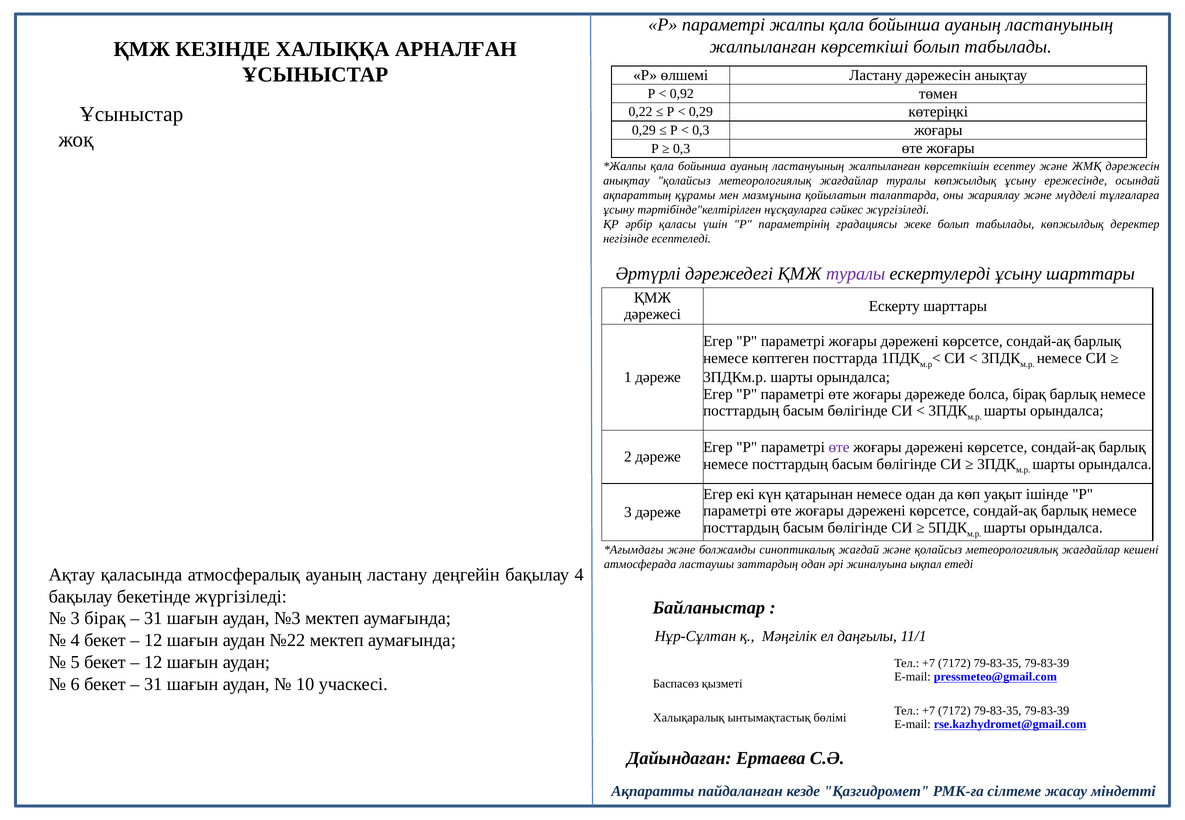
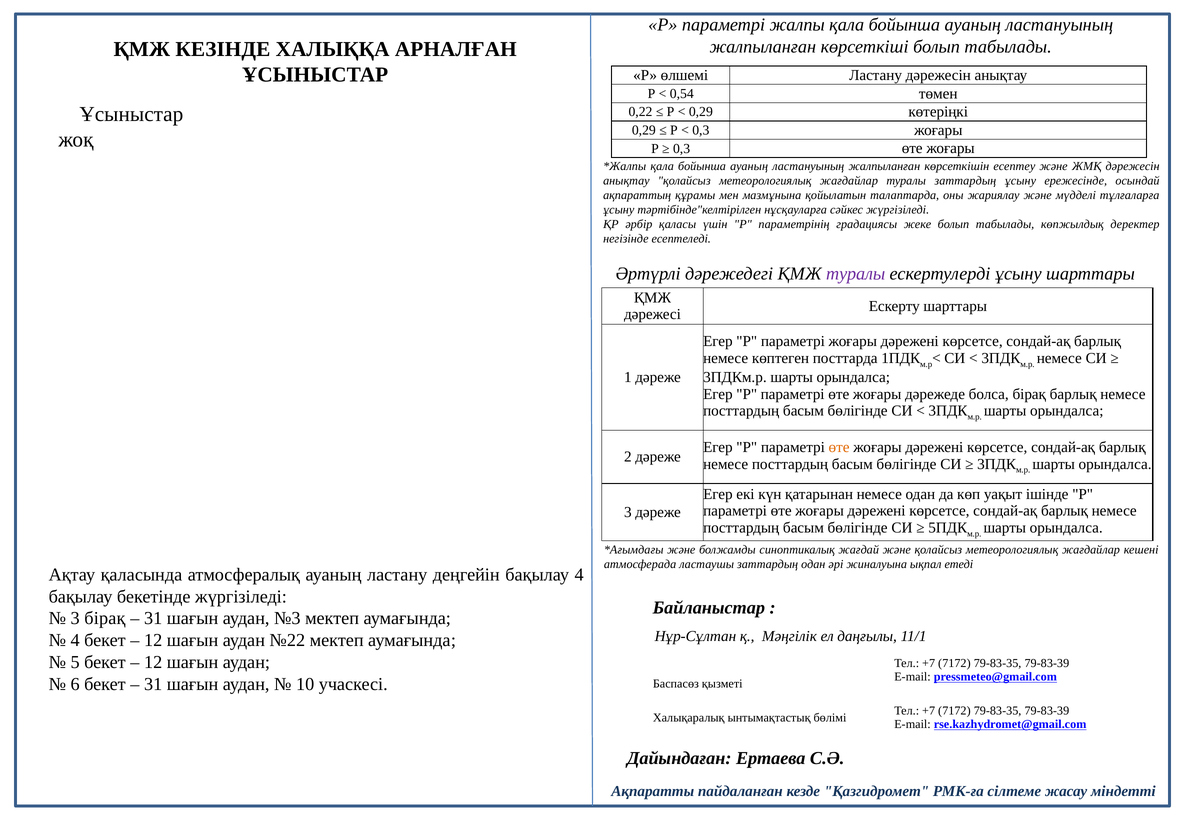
0,92: 0,92 -> 0,54 (682, 94)
туралы көпжылдық: көпжылдық -> заттардың (965, 181)
өте colour: purple -> orange (839, 448)
